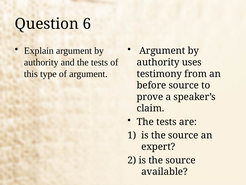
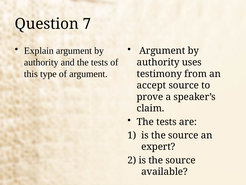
6: 6 -> 7 (87, 24)
before: before -> accept (151, 85)
